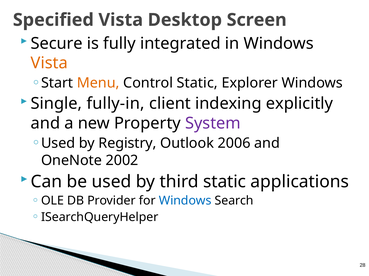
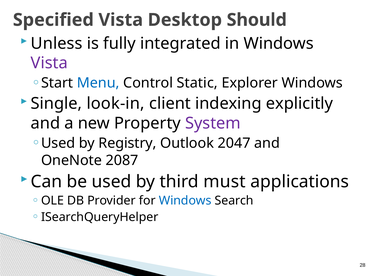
Screen: Screen -> Should (257, 20)
Secure: Secure -> Unless (57, 44)
Vista colour: orange -> purple (49, 63)
Menu colour: orange -> blue (98, 83)
fully-in: fully-in -> look-in (116, 104)
2006: 2006 -> 2047 (234, 144)
2002: 2002 -> 2087 (122, 161)
third static: static -> must (224, 182)
